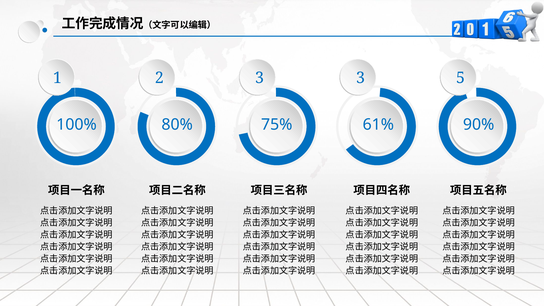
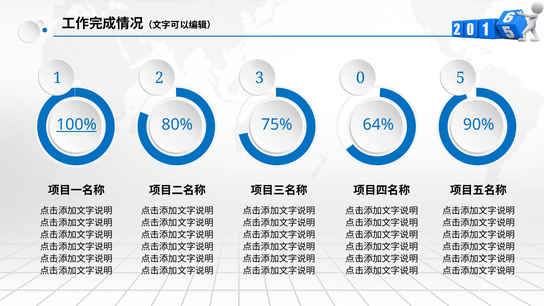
3 3: 3 -> 0 (360, 78)
100% underline: none -> present (77, 125)
61%: 61% -> 64% (378, 125)
